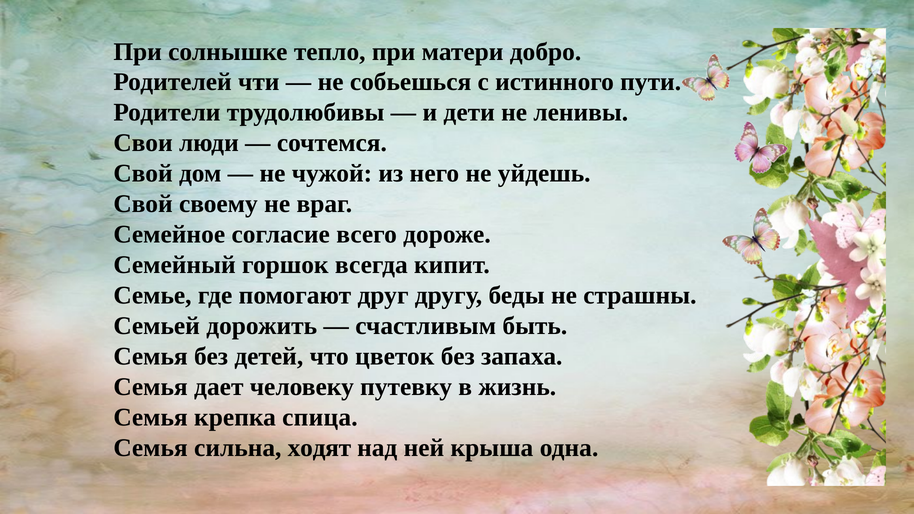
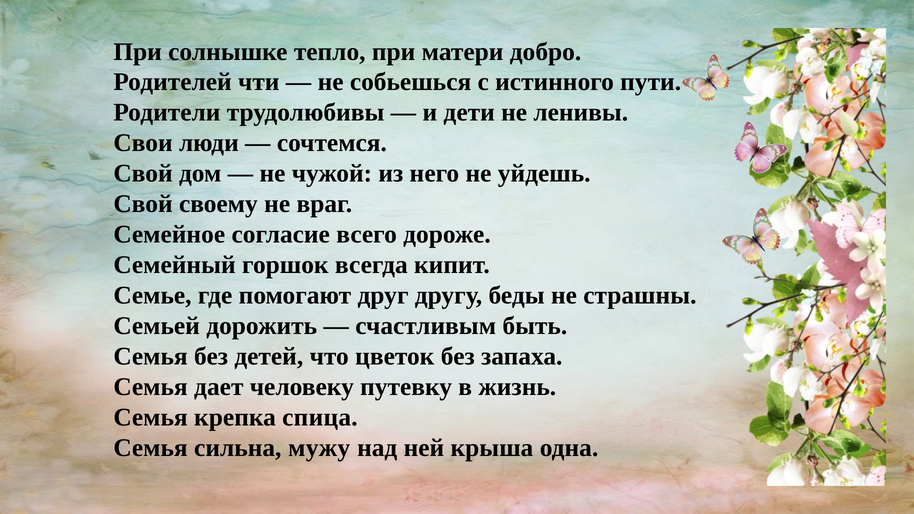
ходят: ходят -> мужу (319, 448)
